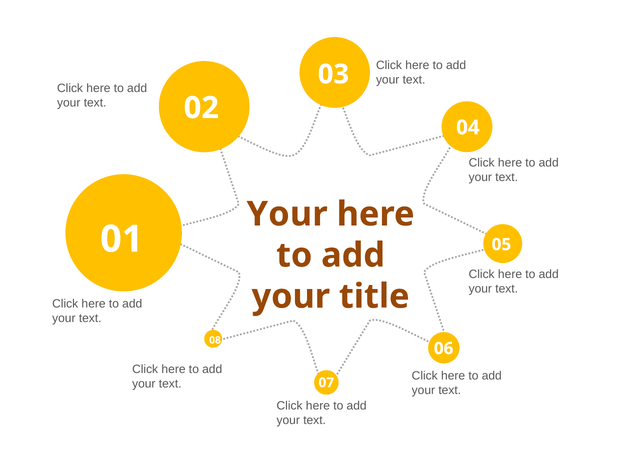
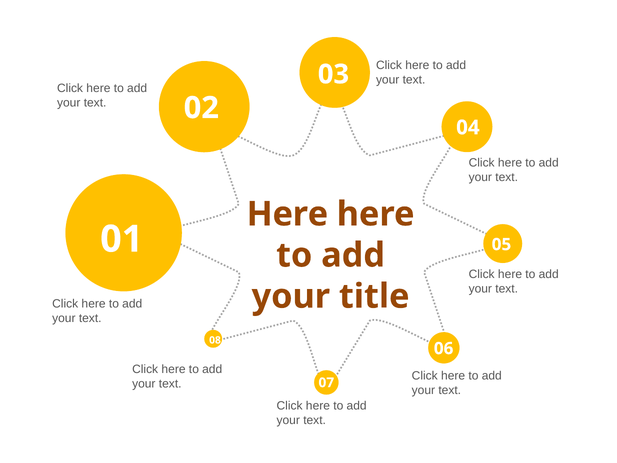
Your: Your -> Here (287, 214)
